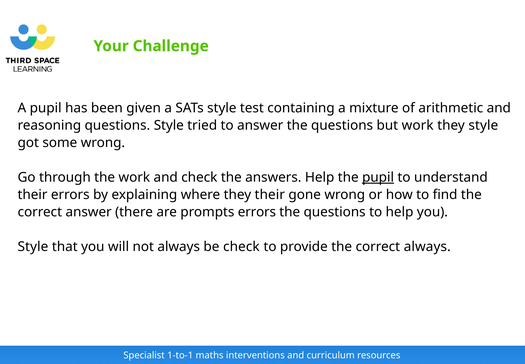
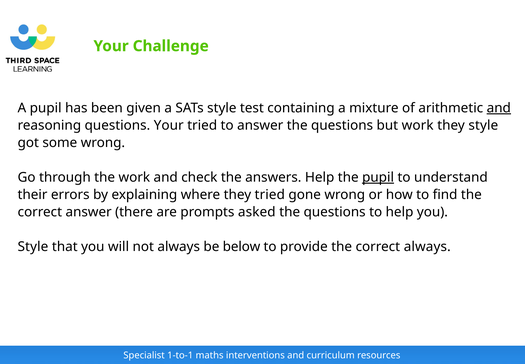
and underline: none -> present (499, 108)
questions Style: Style -> Your (169, 125)
they their: their -> tried (270, 194)
prompts errors: errors -> asked (257, 212)
be check: check -> below (242, 246)
